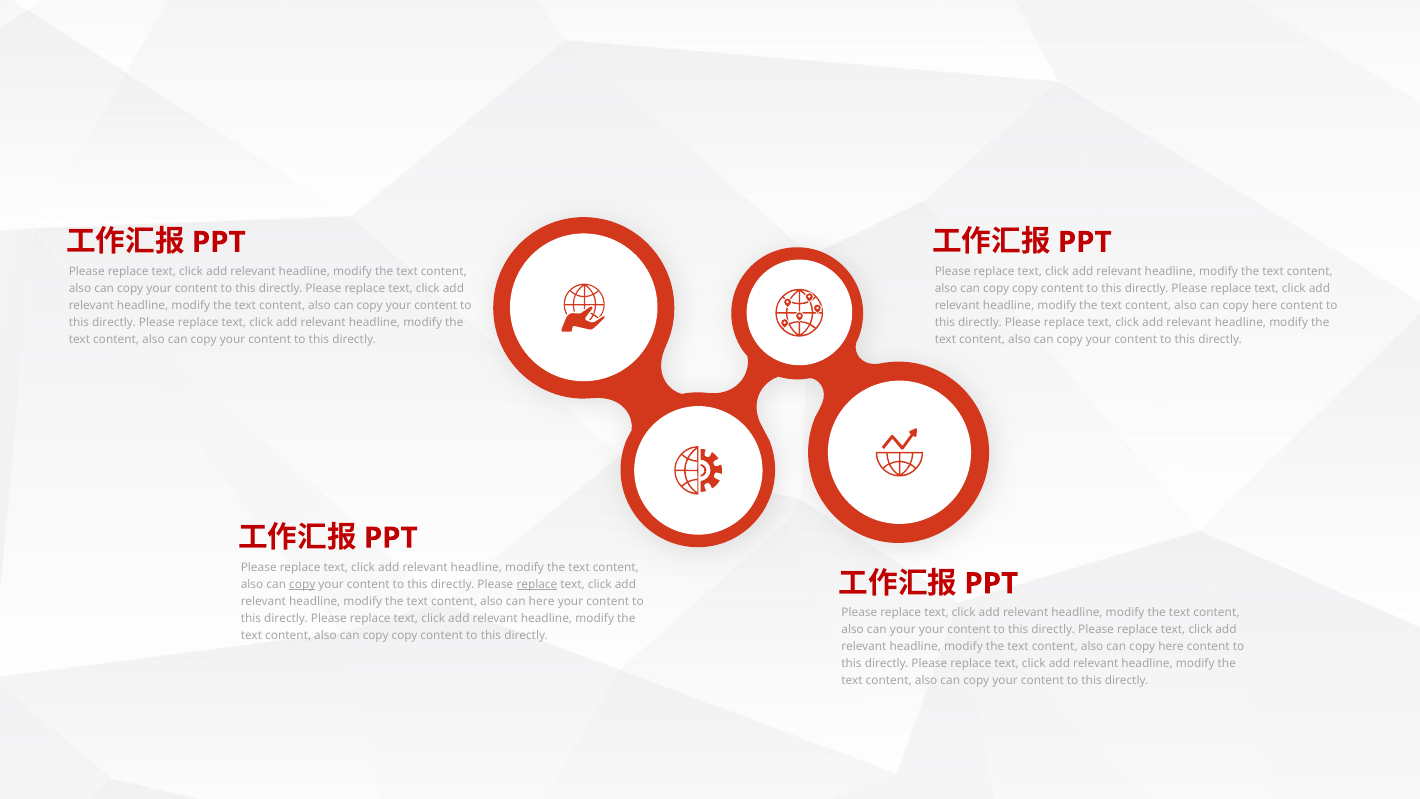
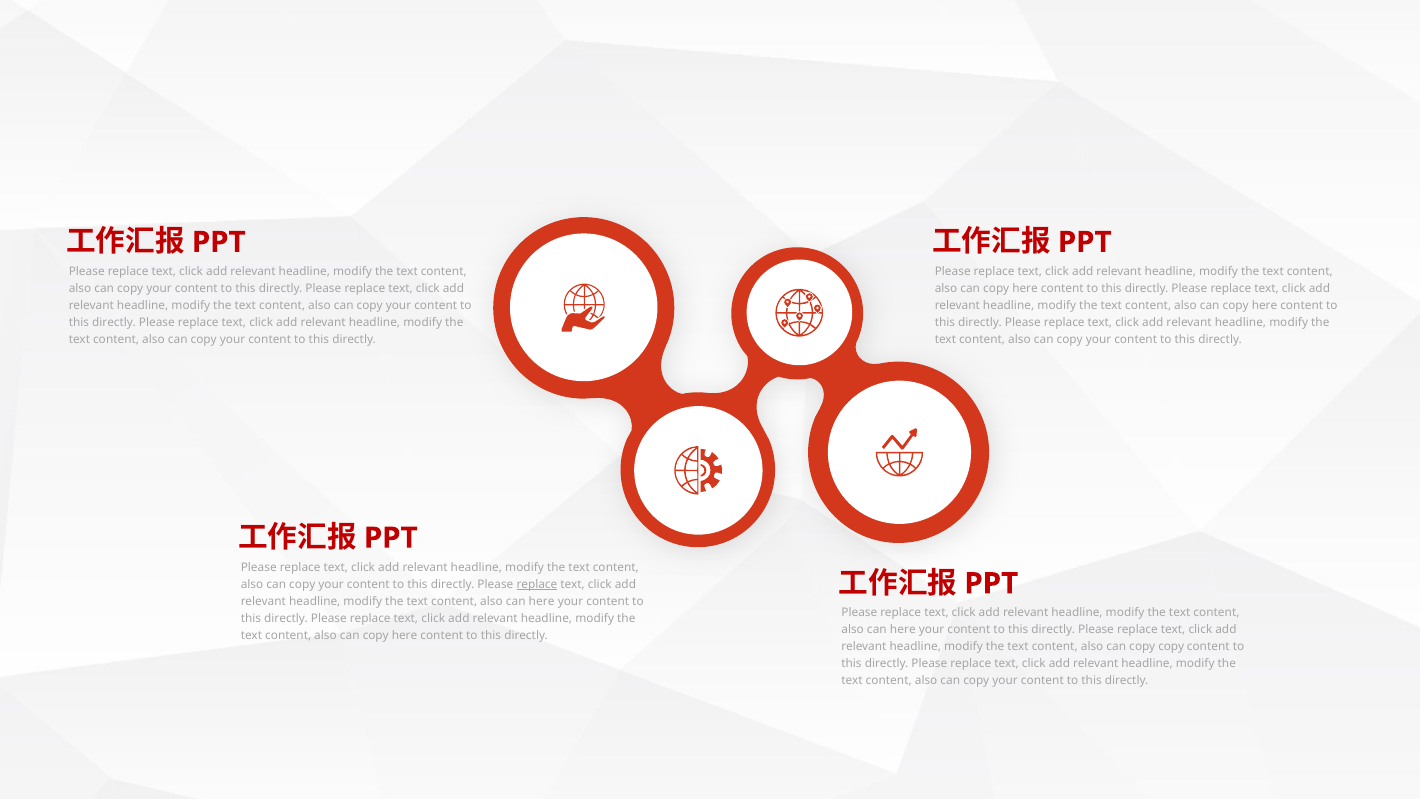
copy: copy -> here (1025, 289)
copy underline: present -> none (302, 584)
your: your -> here (903, 630)
copy: copy -> here (405, 635)
here: here -> copy (1171, 647)
